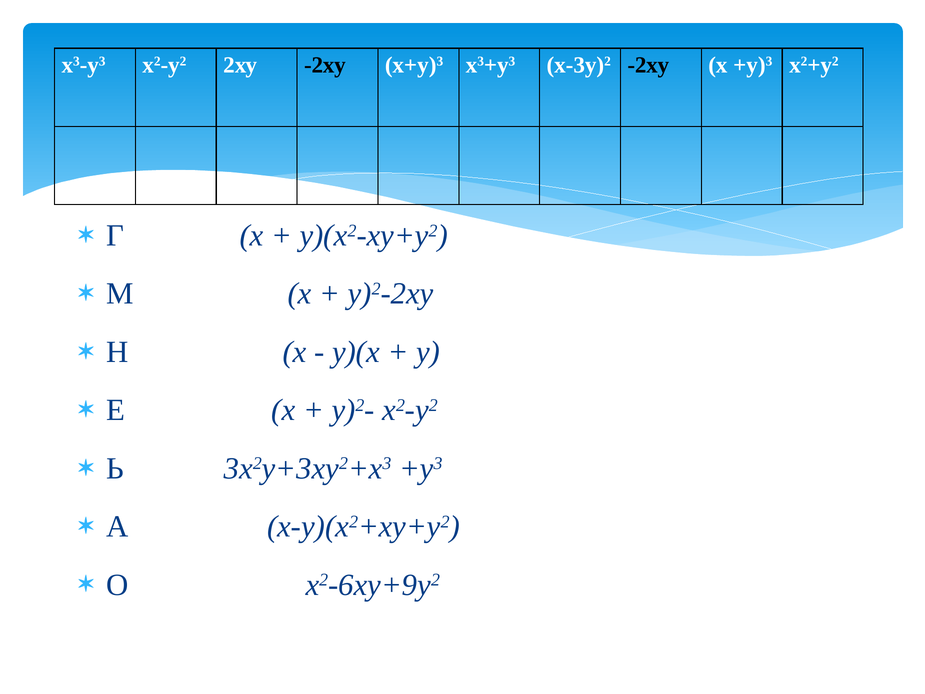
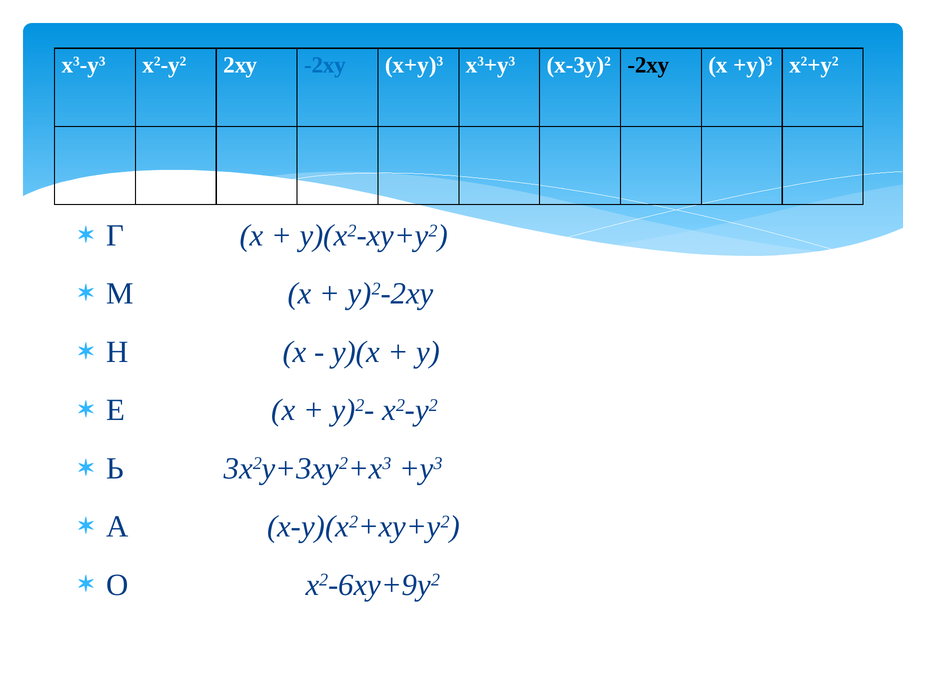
-2ху colour: black -> blue (325, 65)
